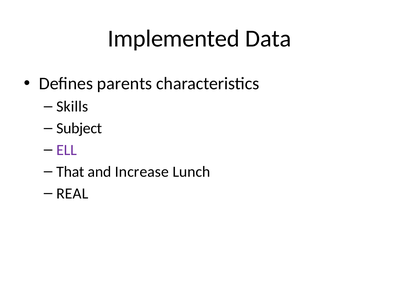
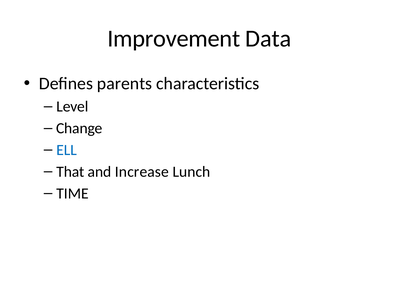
Implemented: Implemented -> Improvement (174, 39)
Skills: Skills -> Level (72, 107)
Subject: Subject -> Change (79, 128)
ELL colour: purple -> blue (67, 150)
REAL: REAL -> TIME (72, 194)
